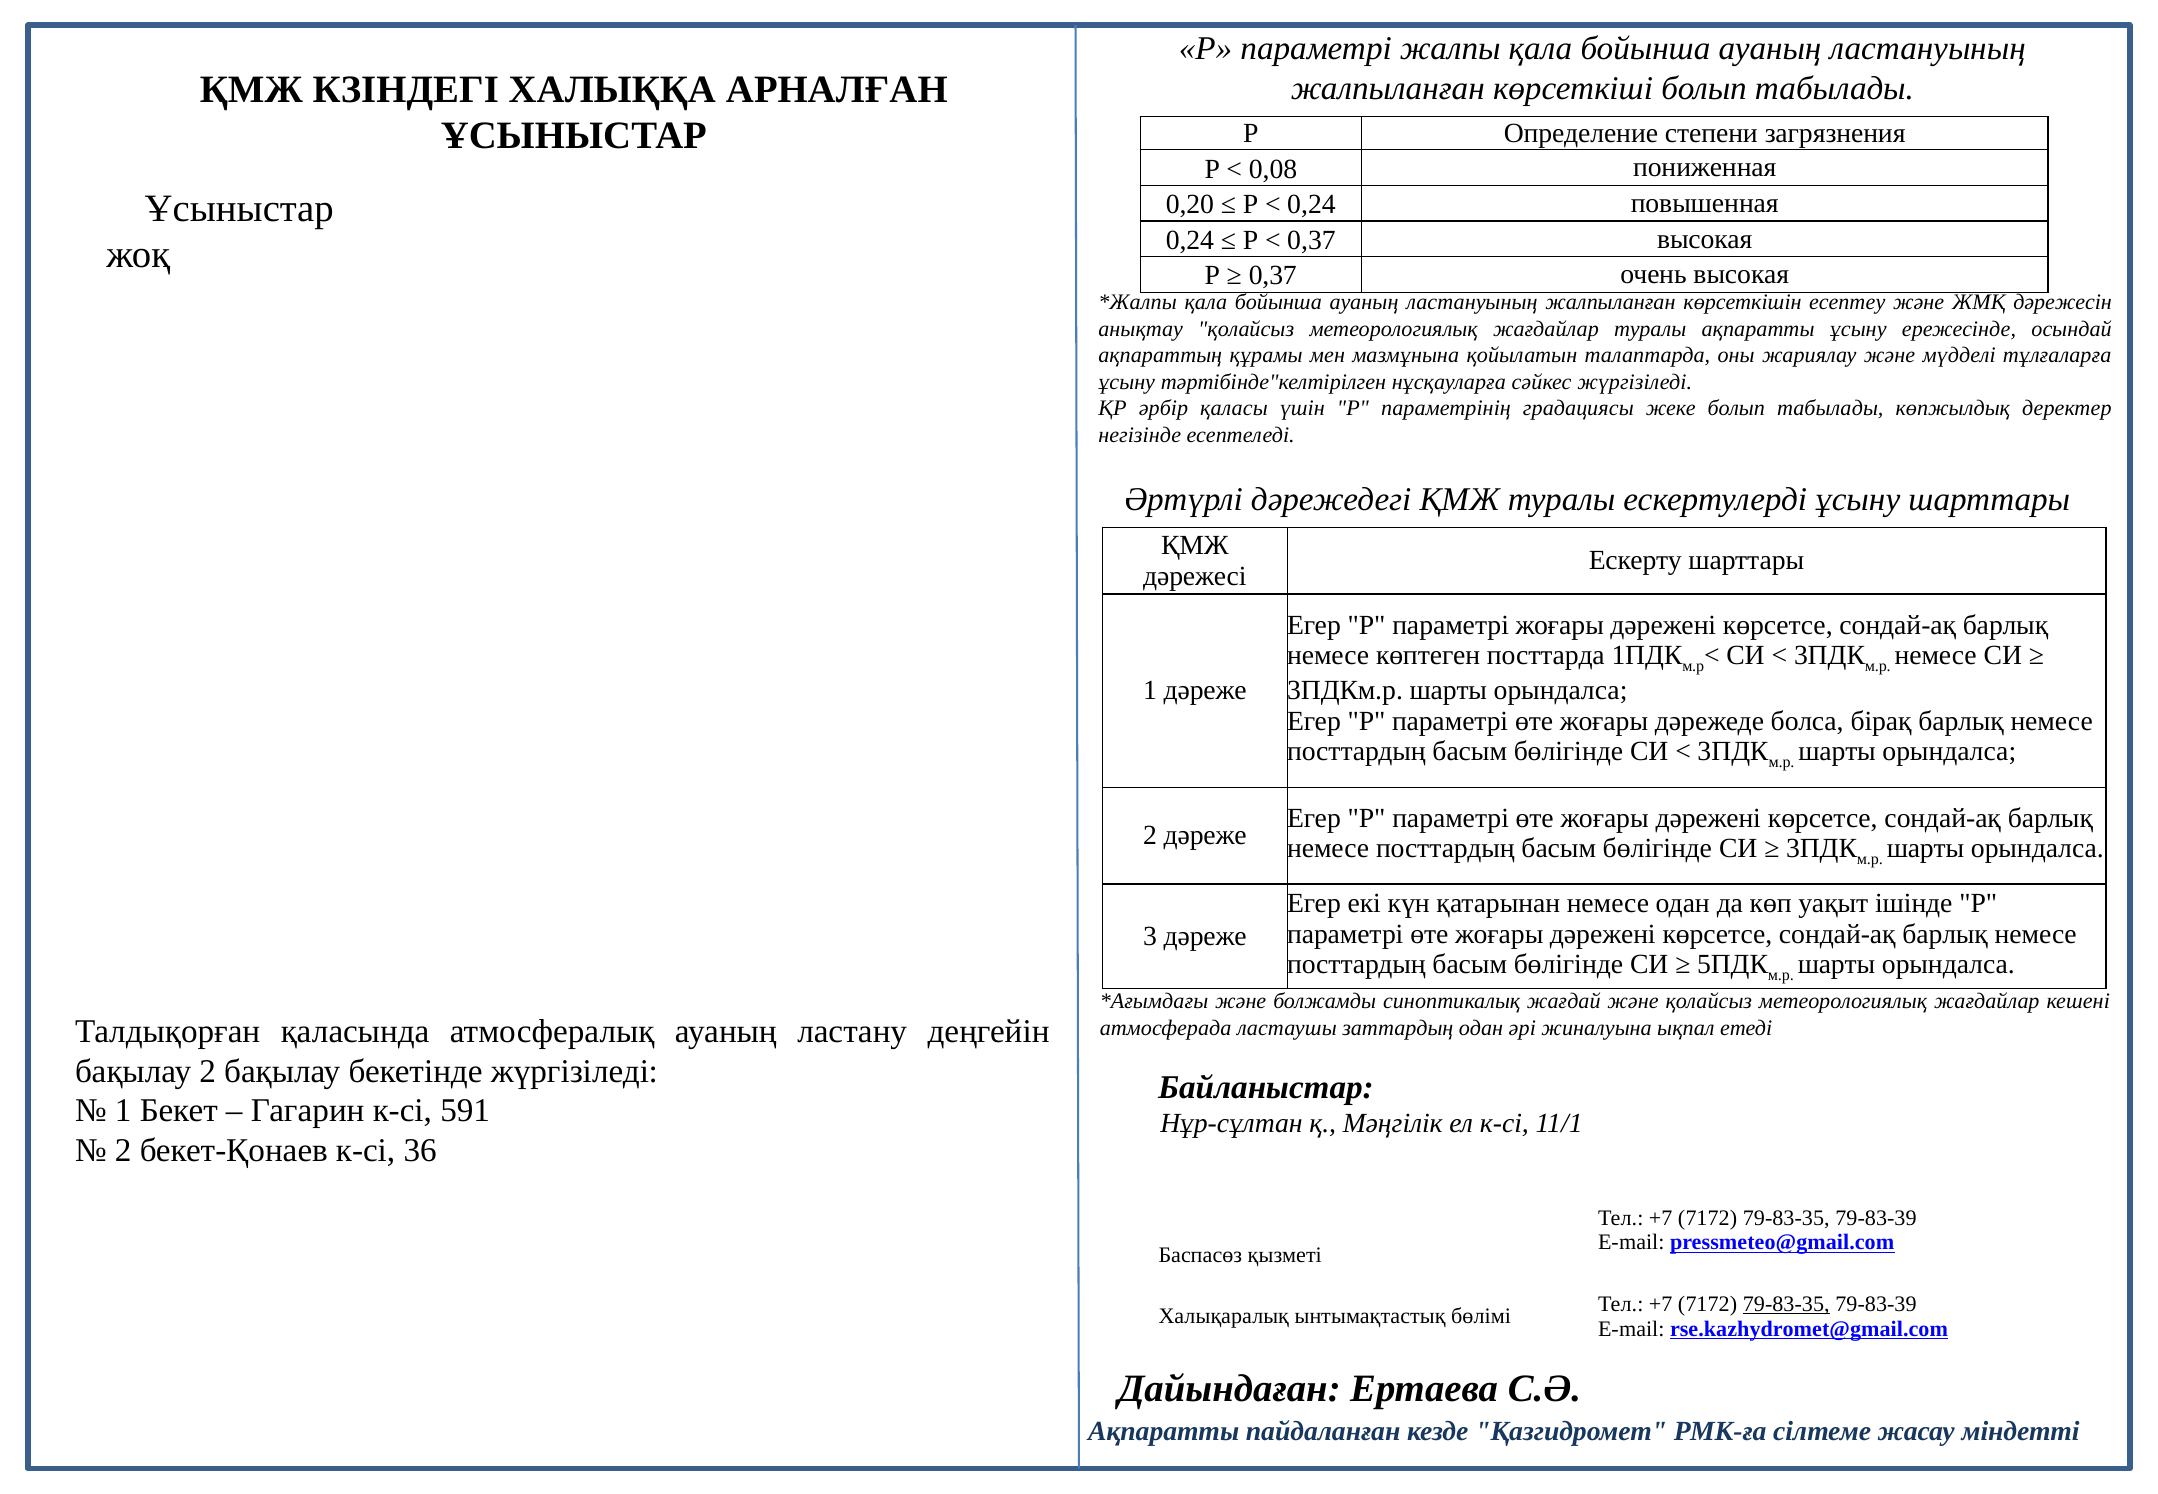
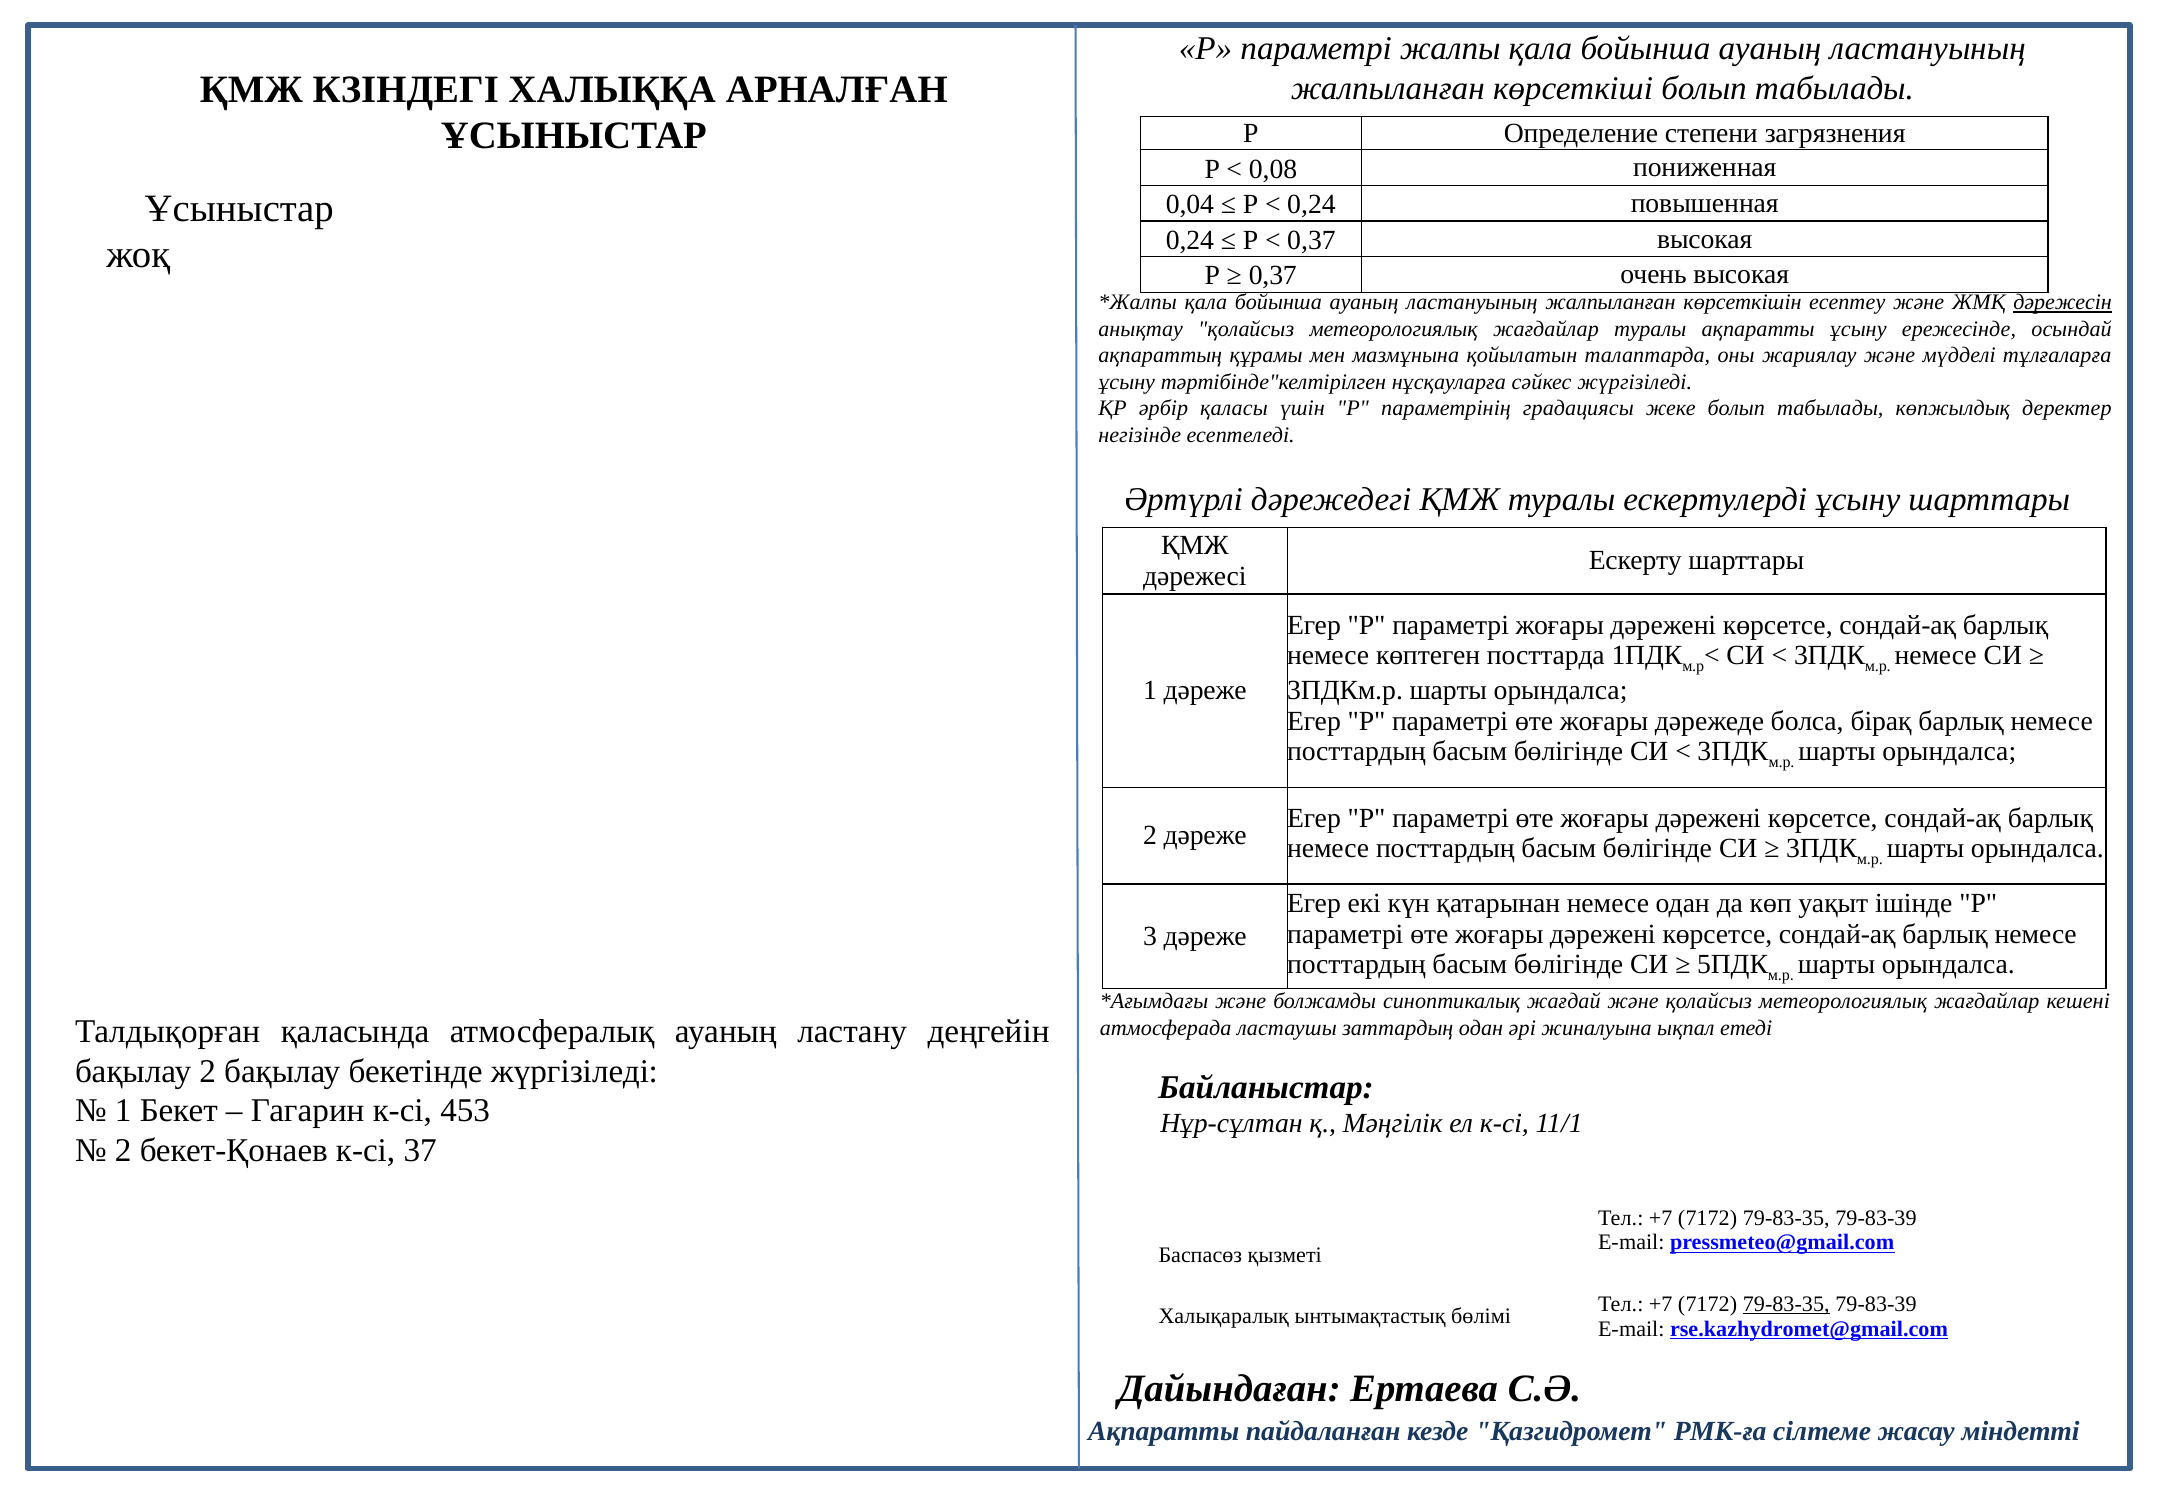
0,20: 0,20 -> 0,04 (1190, 204)
дәрежесін underline: none -> present (2063, 303)
591: 591 -> 453 (465, 1111)
36: 36 -> 37 (420, 1151)
